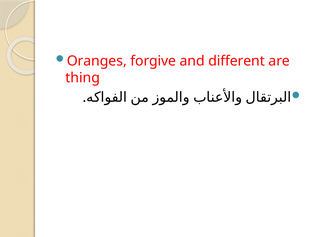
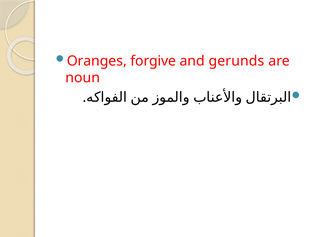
different: different -> gerunds (236, 61)
thing: thing -> noun (83, 78)
